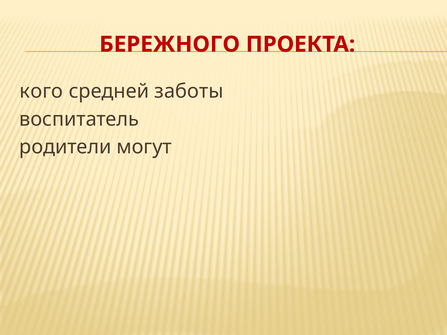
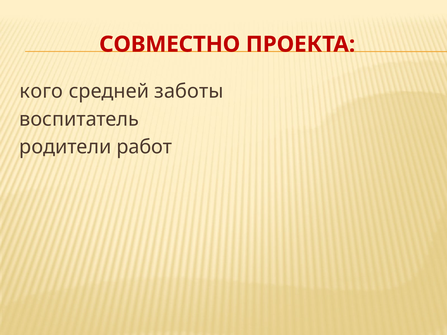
БЕРЕЖНОГО: БЕРЕЖНОГО -> СОВМЕСТНО (170, 44)
могут: могут -> работ (144, 147)
